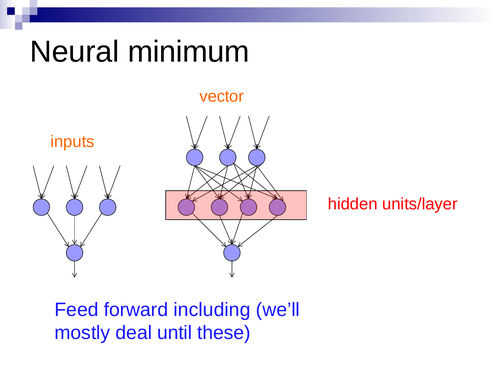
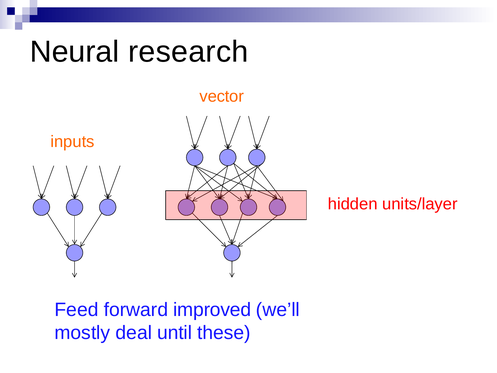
minimum: minimum -> research (188, 52)
including: including -> improved (212, 309)
